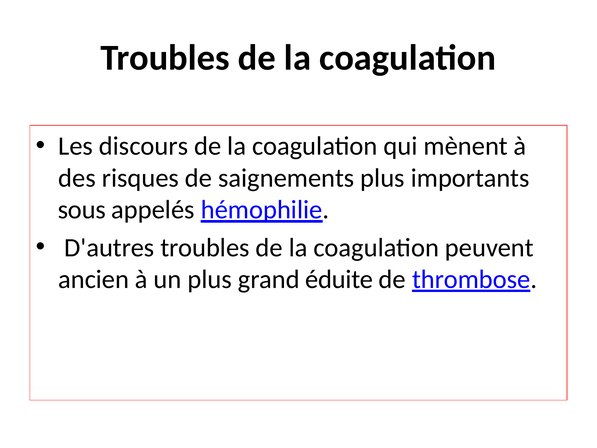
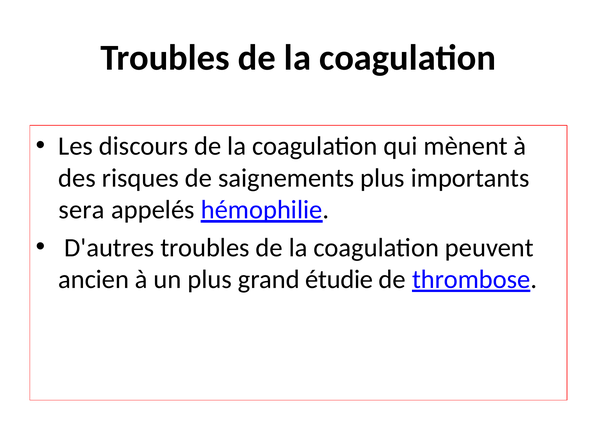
sous: sous -> sera (82, 210)
éduite: éduite -> étudie (339, 279)
